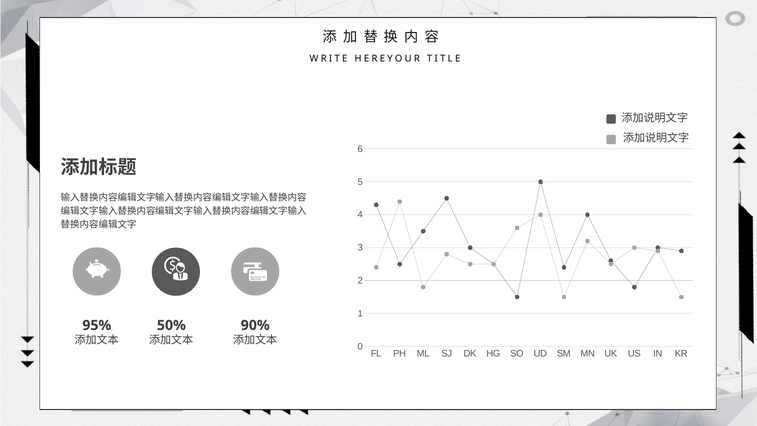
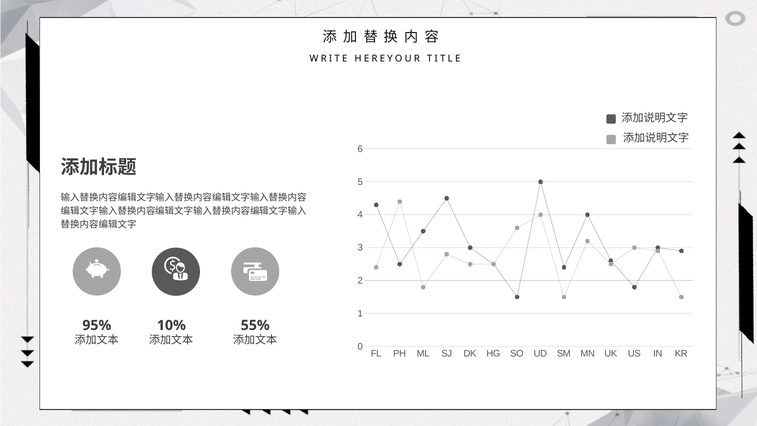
50%: 50% -> 10% (171, 325)
90%: 90% -> 55% (255, 325)
